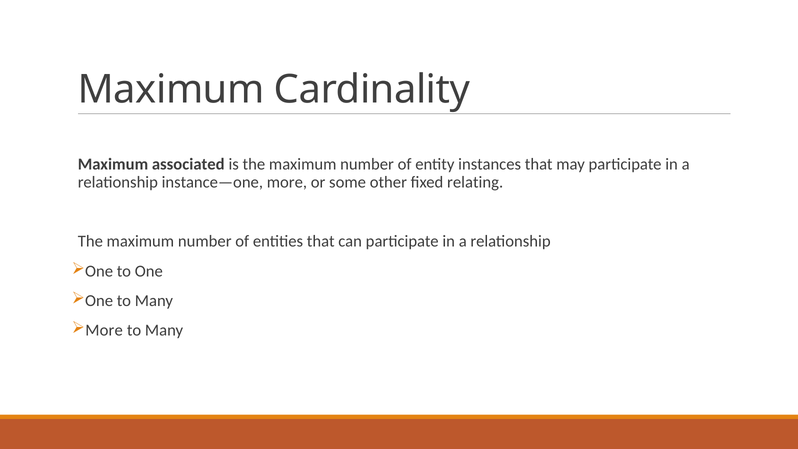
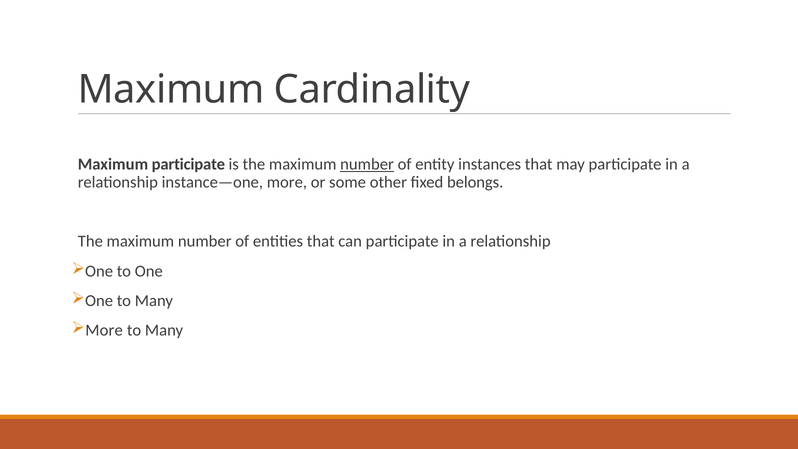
Maximum associated: associated -> participate (188, 164)
number underline: none -> present (367, 164)
relating: relating -> belongs (475, 182)
